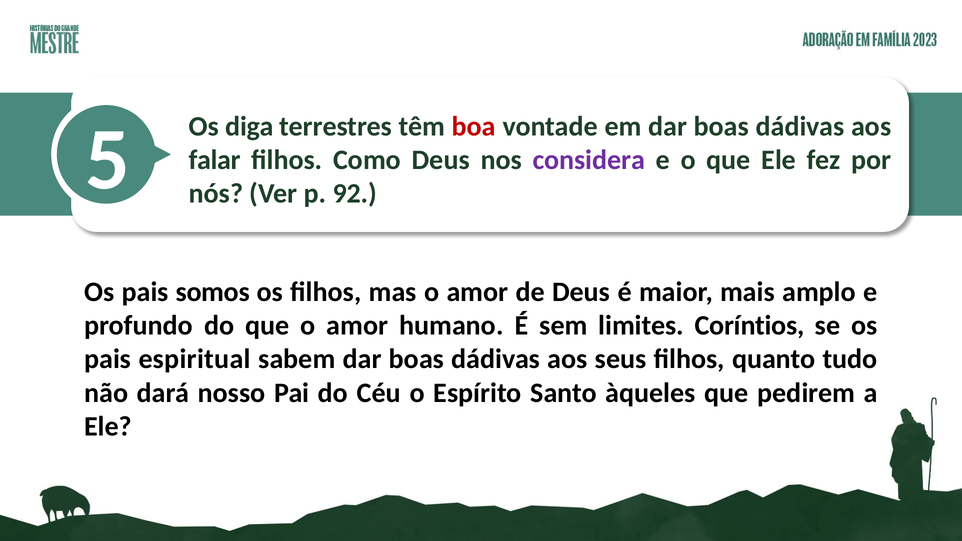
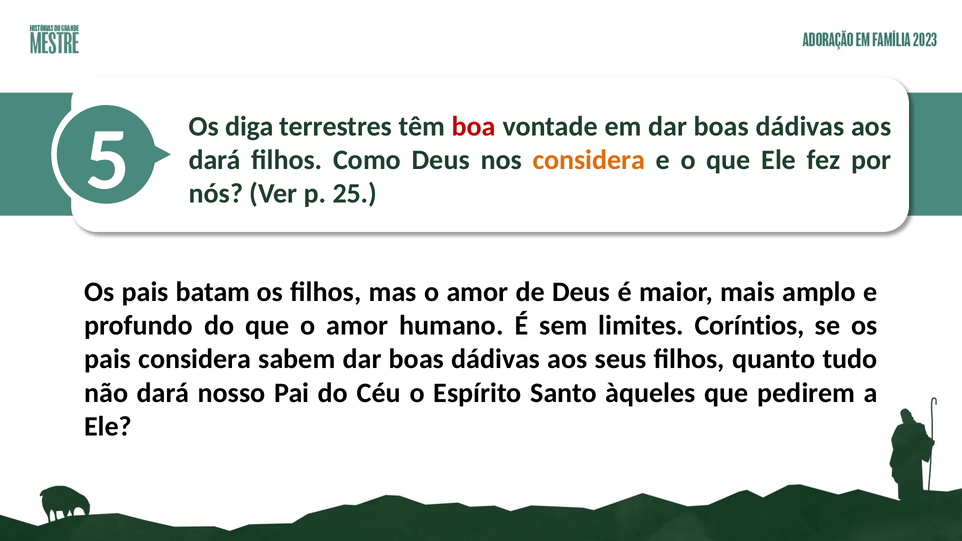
falar: falar -> dará (215, 160)
considera colour: purple -> orange (589, 160)
92: 92 -> 25 (355, 194)
somos: somos -> batam (213, 292)
pais espiritual: espiritual -> considera (195, 359)
